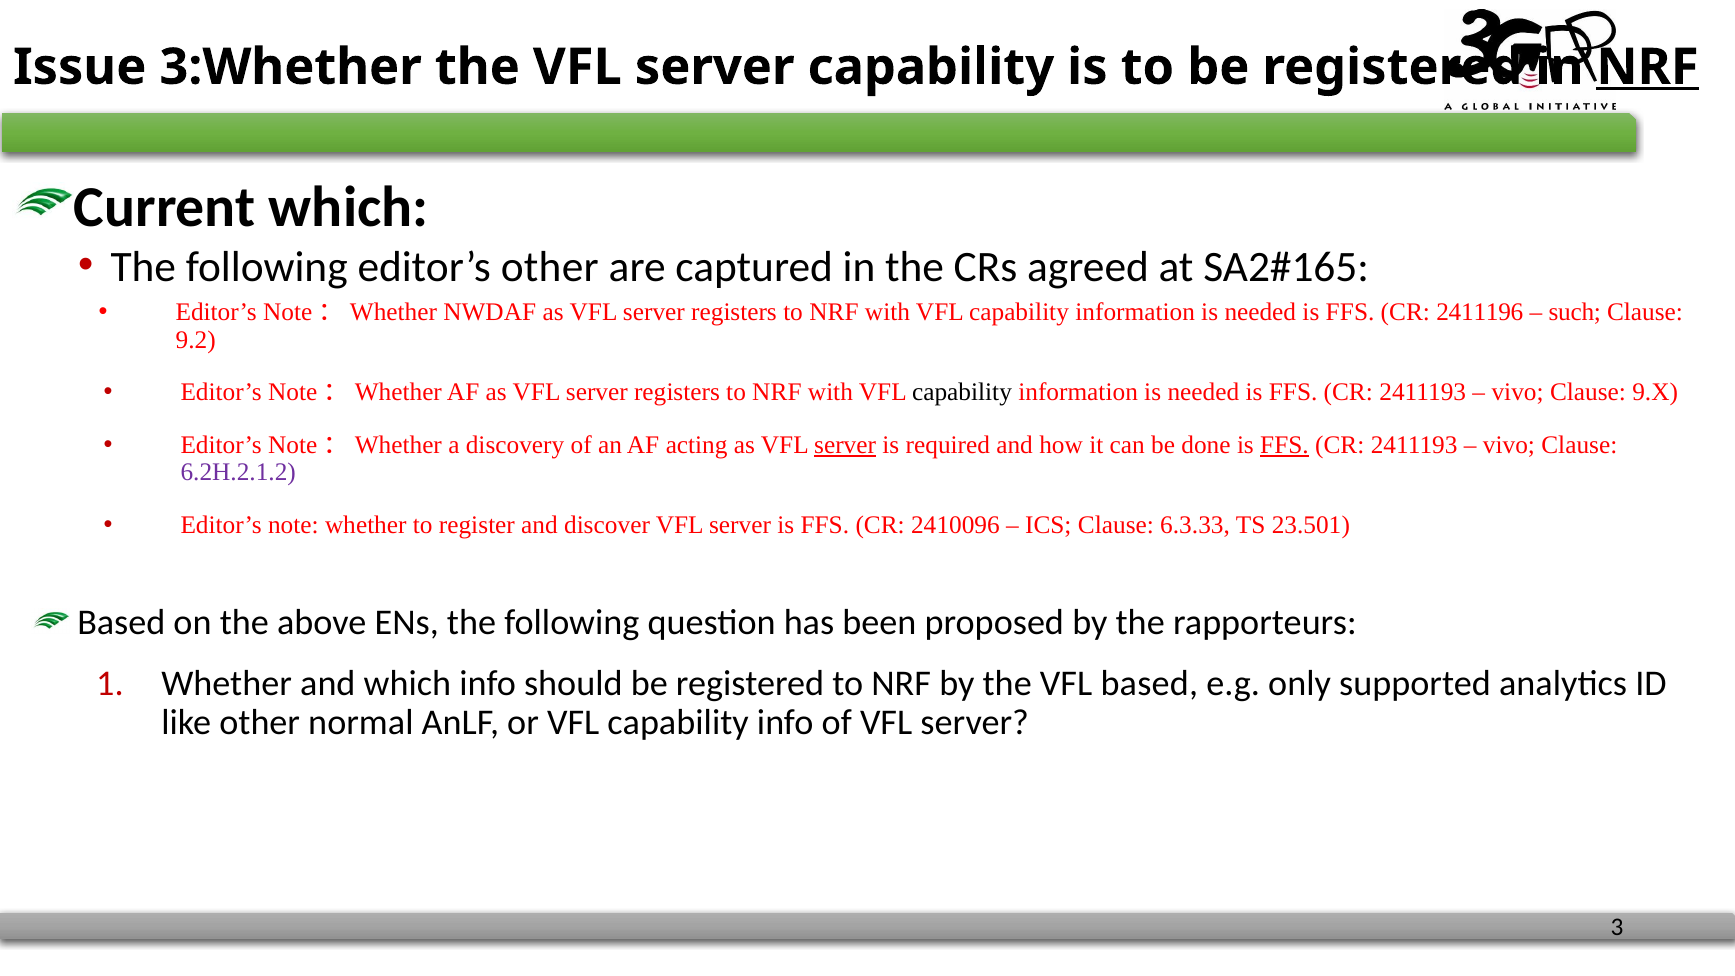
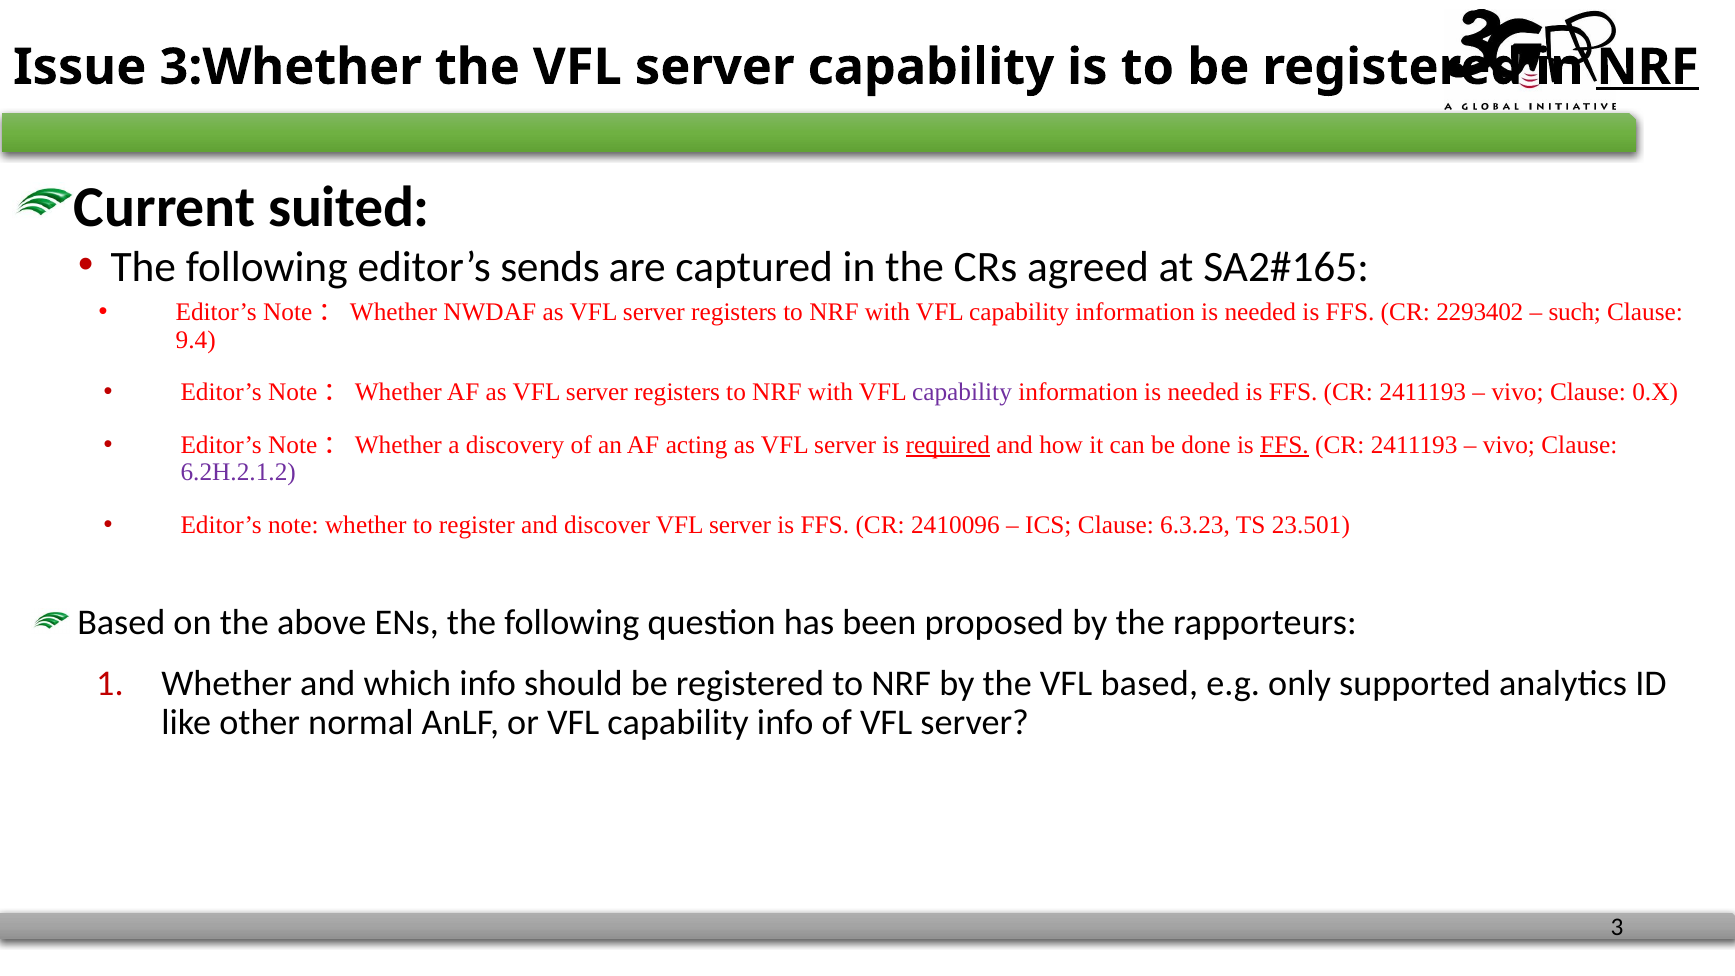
Current which: which -> suited (349, 207)
editor’s other: other -> sends (550, 267)
2411196: 2411196 -> 2293402 (1480, 312)
9.2: 9.2 -> 9.4 (196, 340)
capability colour: black -> purple (962, 392)
9.X: 9.X -> 0.X (1655, 392)
server underline: present -> none (845, 445)
required underline: none -> present (948, 445)
6.3.33: 6.3.33 -> 6.3.23 (1195, 525)
